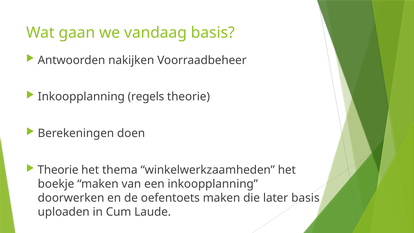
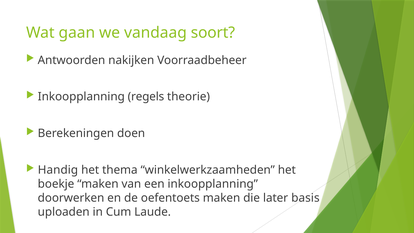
vandaag basis: basis -> soort (213, 33)
Theorie: Theorie -> Handig (58, 170)
